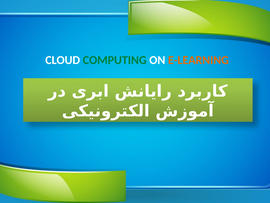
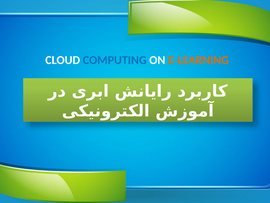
COMPUTING colour: green -> blue (115, 60)
